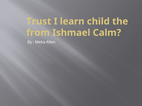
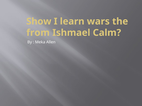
Trust: Trust -> Show (39, 21)
child: child -> wars (98, 21)
